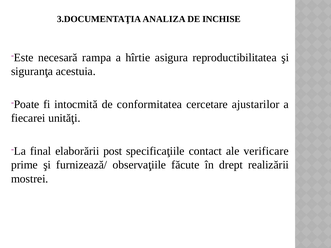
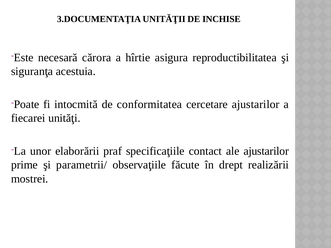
ANALIZA: ANALIZA -> UNITĂŢII (164, 19)
rampa: rampa -> cărora (97, 58)
final: final -> unor (41, 151)
post: post -> praf (113, 151)
ale verificare: verificare -> ajustarilor (266, 151)
furnizează/: furnizează/ -> parametrii/ (82, 165)
